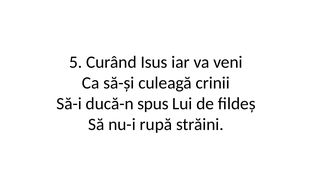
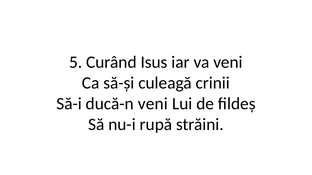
ducă-n spus: spus -> veni (153, 104)
